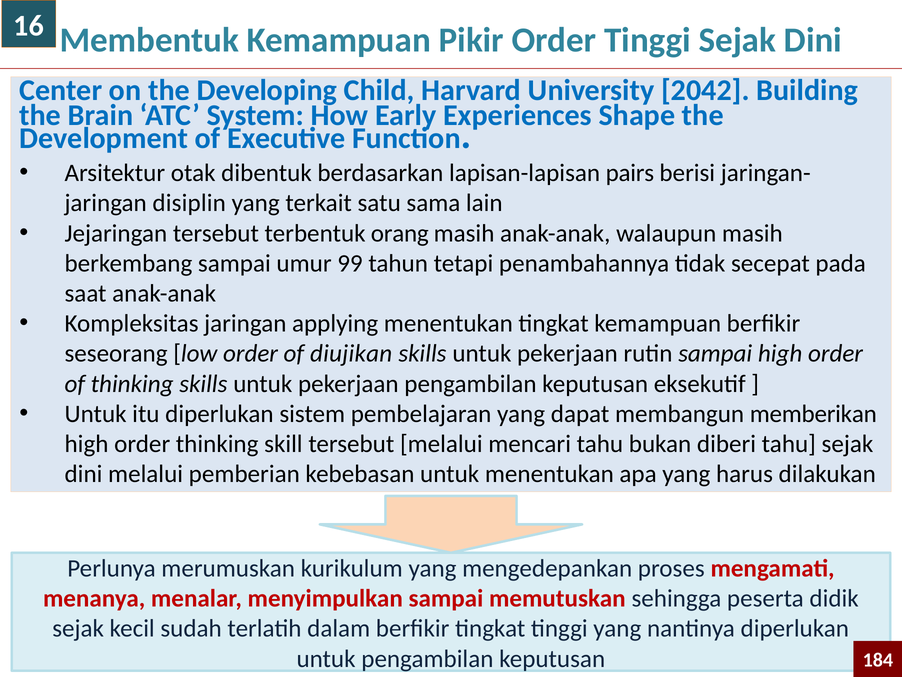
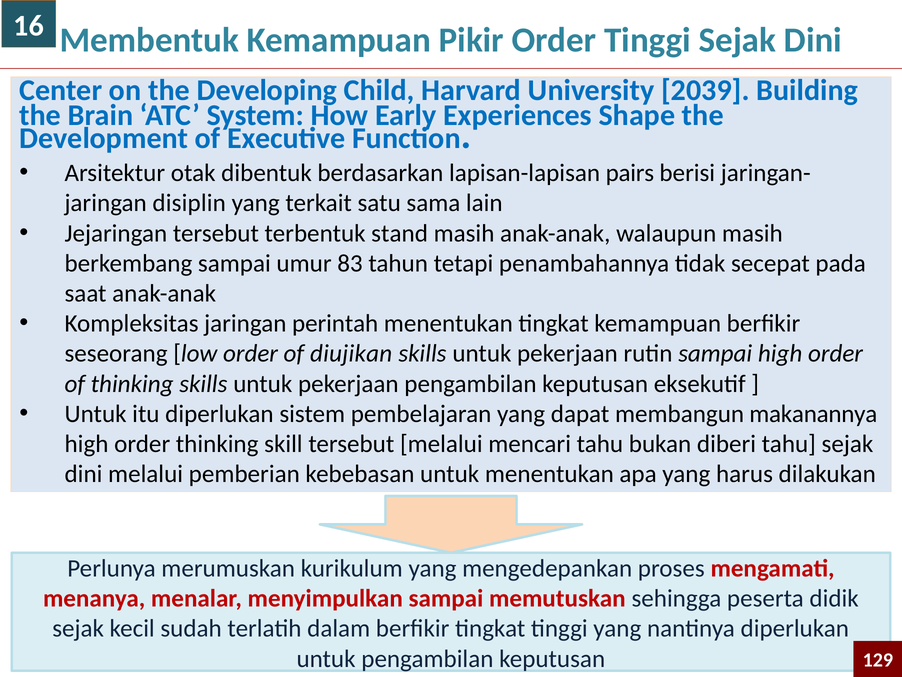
2042: 2042 -> 2039 (705, 90)
orang: orang -> stand (400, 233)
99: 99 -> 83 (350, 263)
applying: applying -> perintah (335, 323)
memberikan: memberikan -> makanannya (813, 414)
184: 184 -> 129 (878, 660)
